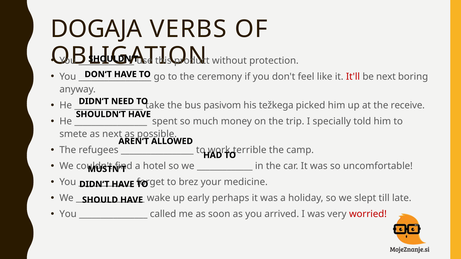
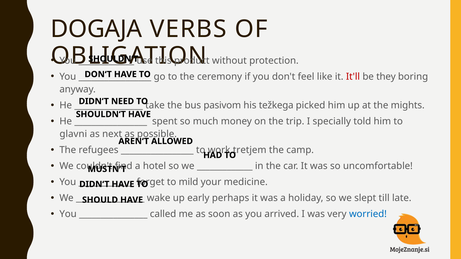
be next: next -> they (386, 77)
receive: receive -> mights (408, 105)
smete: smete -> glavni (73, 134)
terrible: terrible -> tretjem (250, 150)
brez: brez -> mild (188, 182)
worried colour: red -> blue (368, 214)
